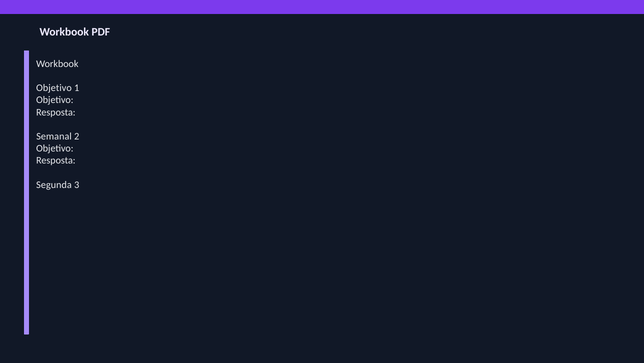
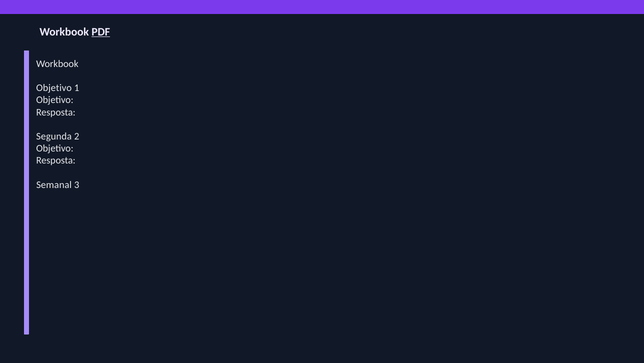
PDF underline: none -> present (101, 32)
Semanal: Semanal -> Segunda (54, 136)
Segunda: Segunda -> Semanal (54, 184)
